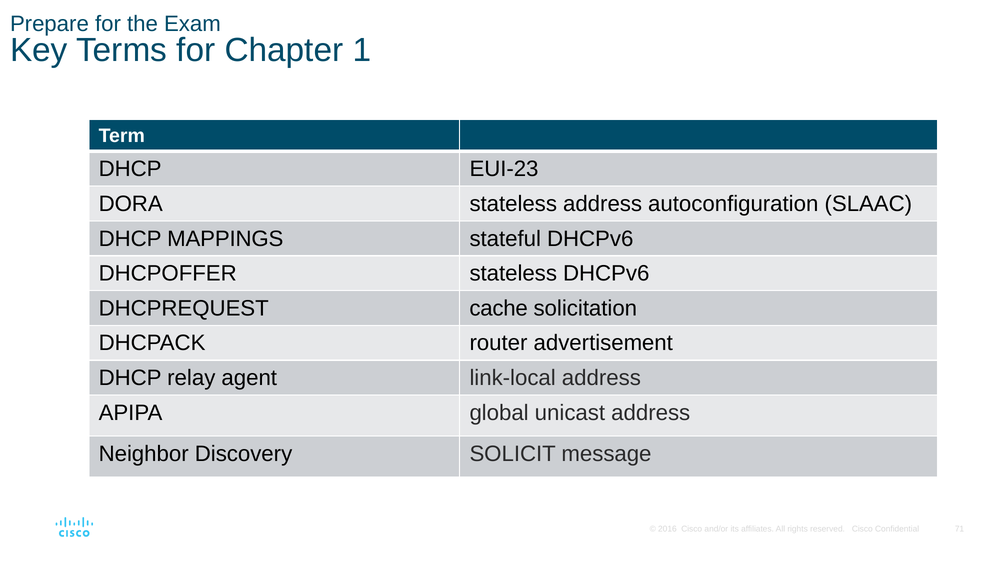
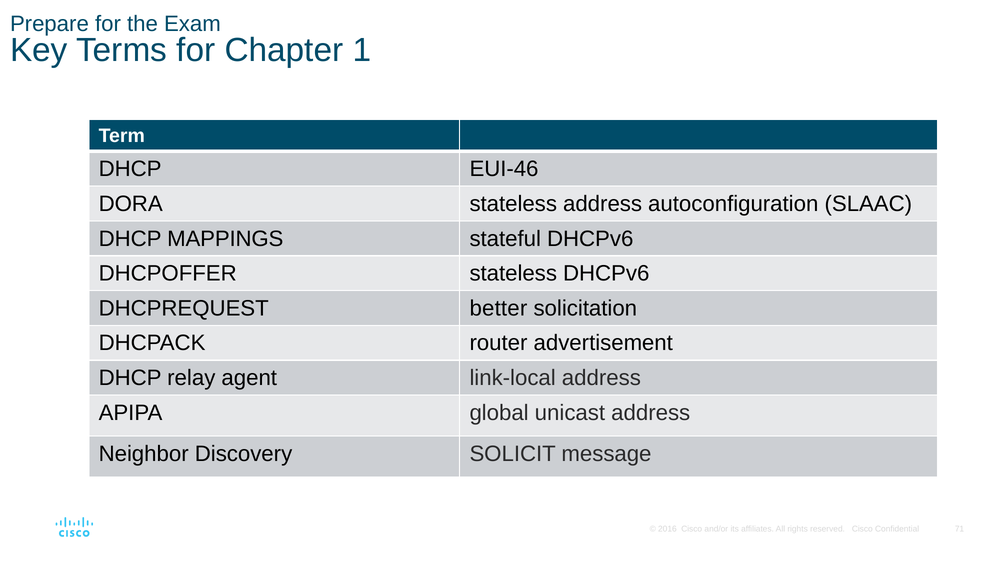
EUI-23: EUI-23 -> EUI-46 (504, 169)
cache: cache -> better (498, 308)
